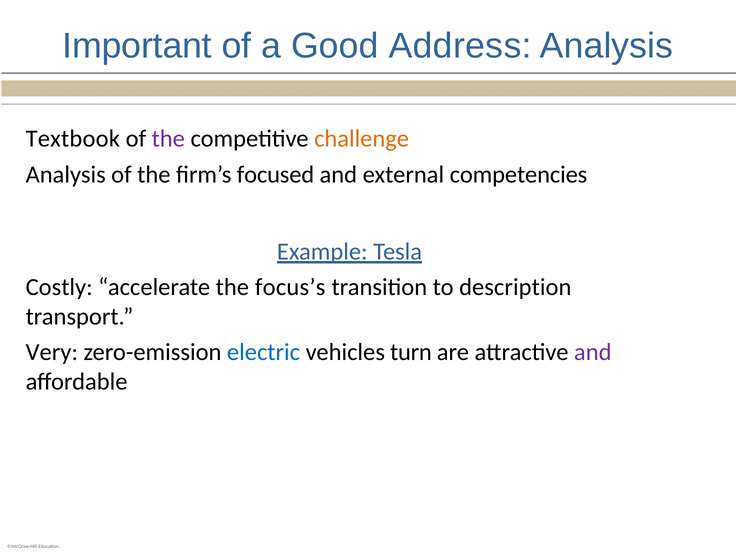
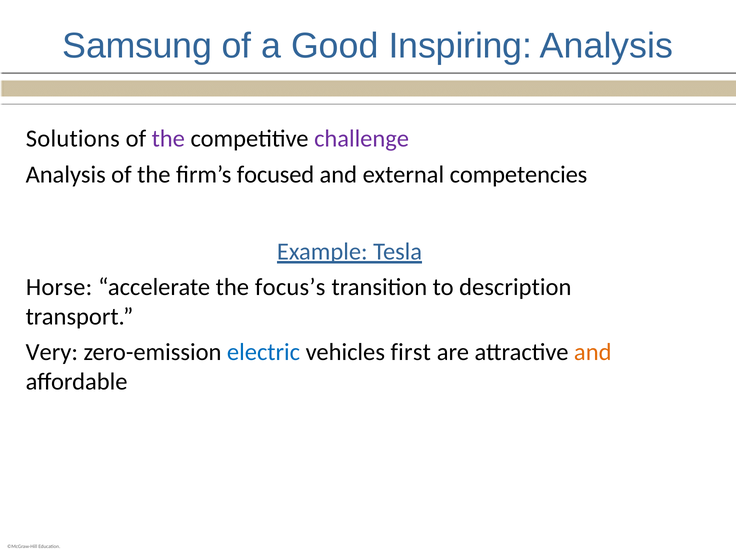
Important: Important -> Samsung (137, 46)
Address: Address -> Inspiring (460, 46)
Textbook: Textbook -> Solutions (73, 139)
challenge colour: orange -> purple (362, 139)
Costly: Costly -> Horse (59, 287)
turn: turn -> first (411, 352)
and colour: purple -> orange (593, 352)
